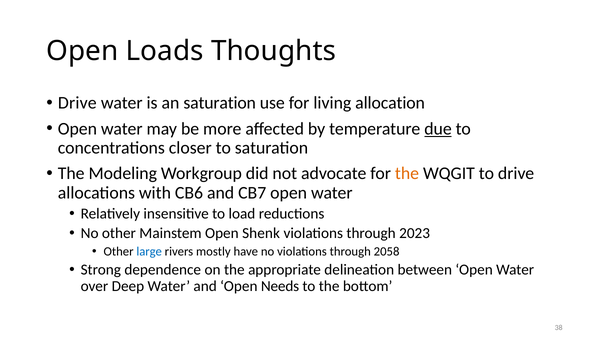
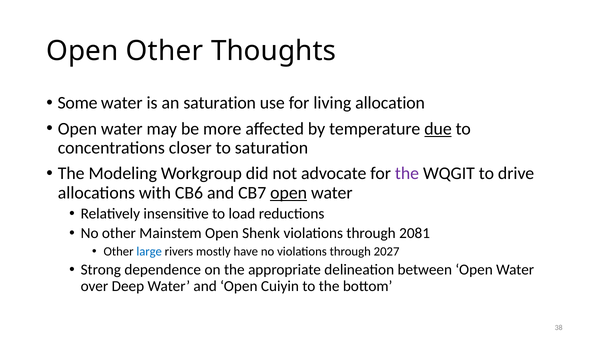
Open Loads: Loads -> Other (165, 51)
Drive: Drive -> Some (78, 103)
the colour: orange -> purple (407, 173)
open underline: none -> present (289, 192)
2023: 2023 -> 2081 (415, 233)
2058: 2058 -> 2027 (387, 251)
Needs: Needs -> Cuiyin (280, 286)
